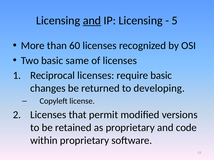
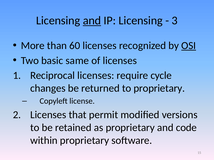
5: 5 -> 3 (175, 21)
OSI underline: none -> present (189, 46)
require basic: basic -> cycle (161, 76)
to developing: developing -> proprietary (159, 88)
